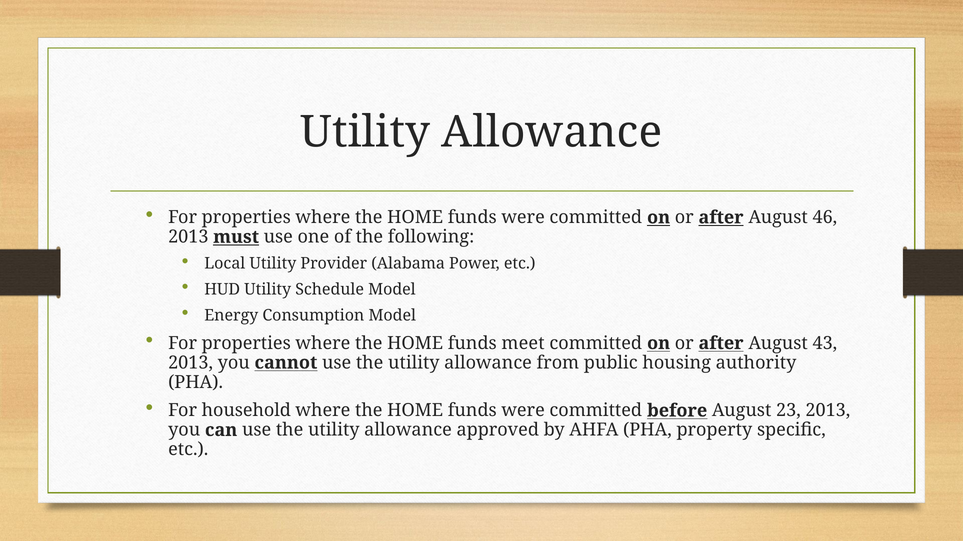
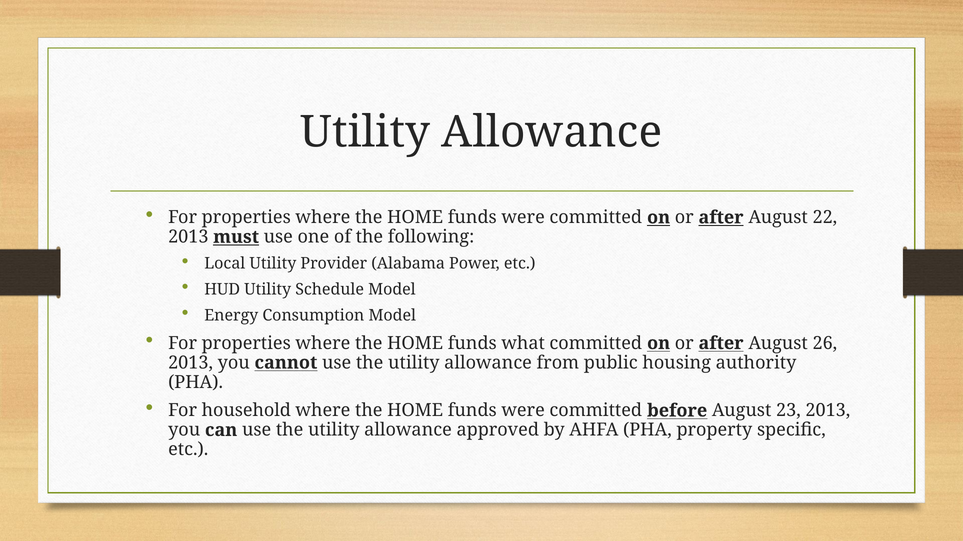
46: 46 -> 22 (825, 218)
meet: meet -> what (523, 344)
43: 43 -> 26 (825, 344)
